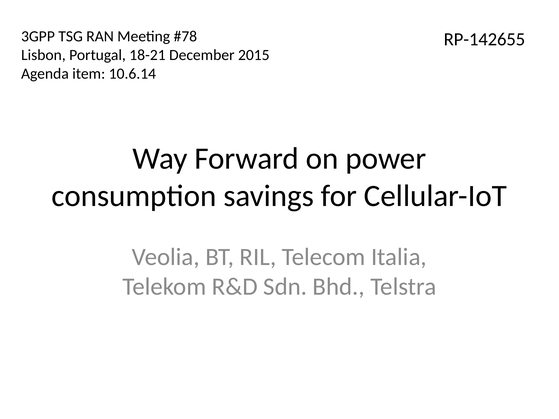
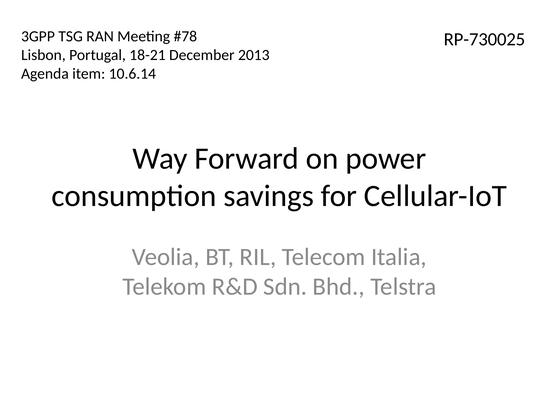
RP-142655: RP-142655 -> RP-730025 (485, 39)
2015: 2015 -> 2013 (254, 55)
